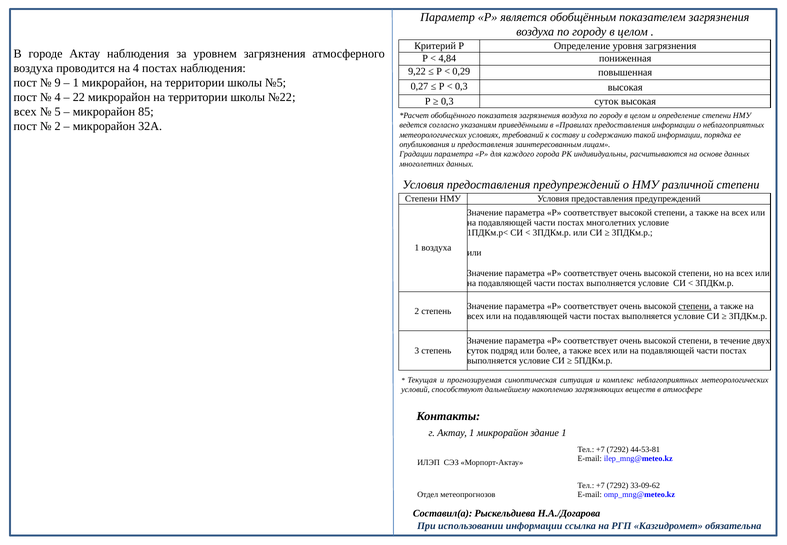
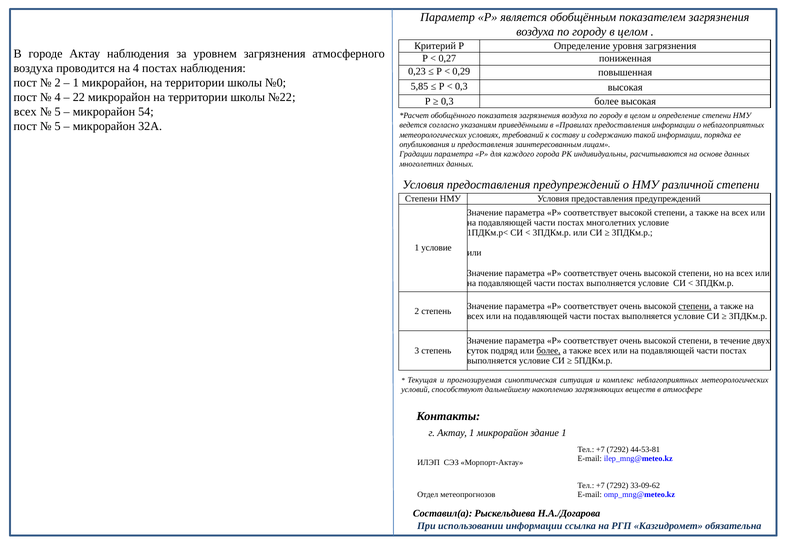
4,84: 4,84 -> 0,27 (447, 58)
9,22: 9,22 -> 0,23 (417, 71)
9: 9 -> 2 (58, 83)
№5: №5 -> №0 (276, 83)
0,27: 0,27 -> 5,85 (420, 86)
0,3 суток: суток -> более (607, 101)
85: 85 -> 54 (146, 112)
2: 2 -> 5 (58, 126)
1 воздуха: воздуха -> условие (436, 248)
более underline: none -> present (549, 351)
